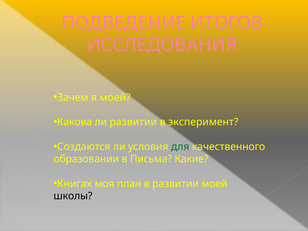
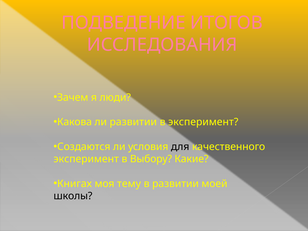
я моей: моей -> люди (115, 97)
для colour: green -> black (180, 147)
образовании: образовании -> эксперимент (86, 159)
Письма: Письма -> Выбору (151, 159)
план: план -> тему (129, 184)
